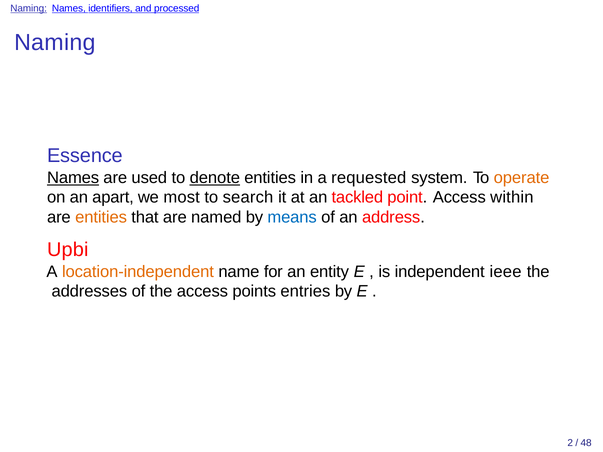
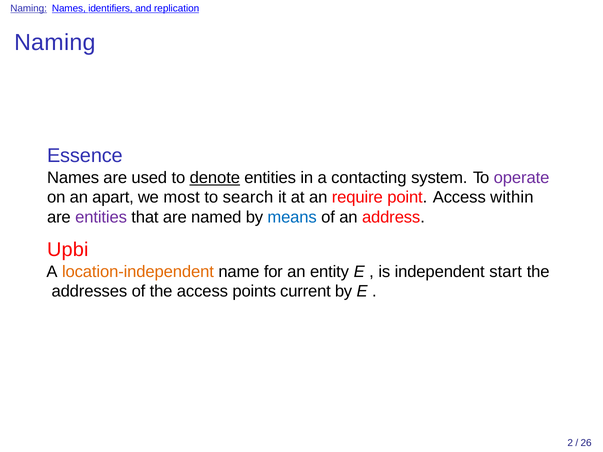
processed: processed -> replication (177, 8)
Names underline: present -> none (73, 178)
requested: requested -> contacting (369, 178)
operate colour: orange -> purple (522, 178)
tackled: tackled -> require (357, 198)
entities colour: orange -> purple (101, 218)
ieee: ieee -> start (506, 272)
entries: entries -> current (305, 292)
48: 48 -> 26 (586, 444)
